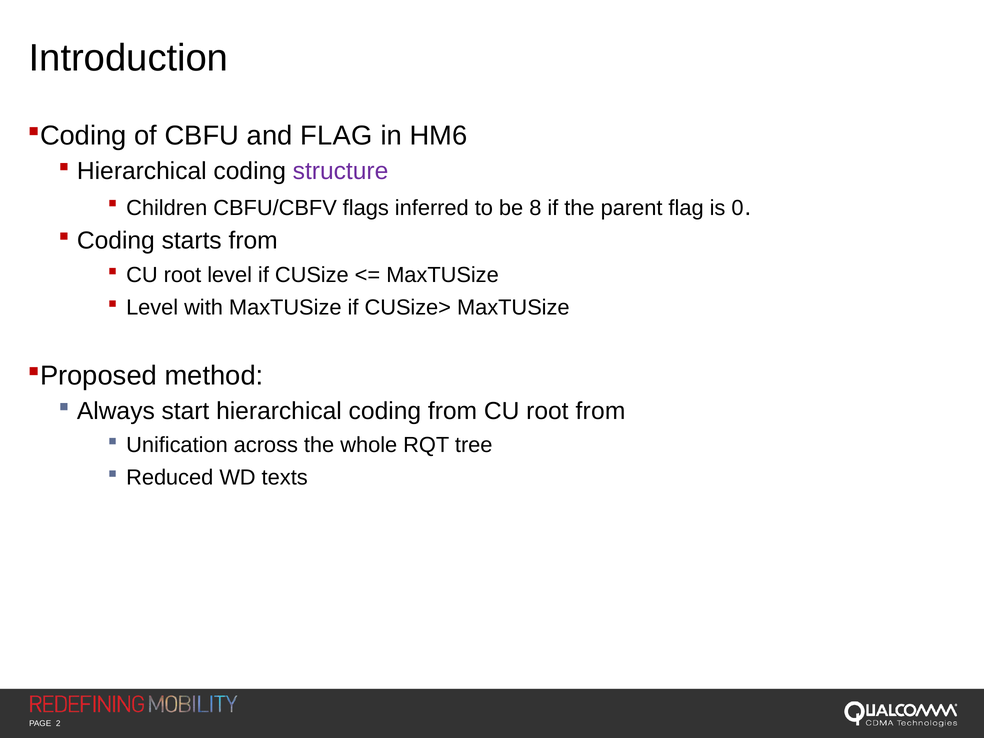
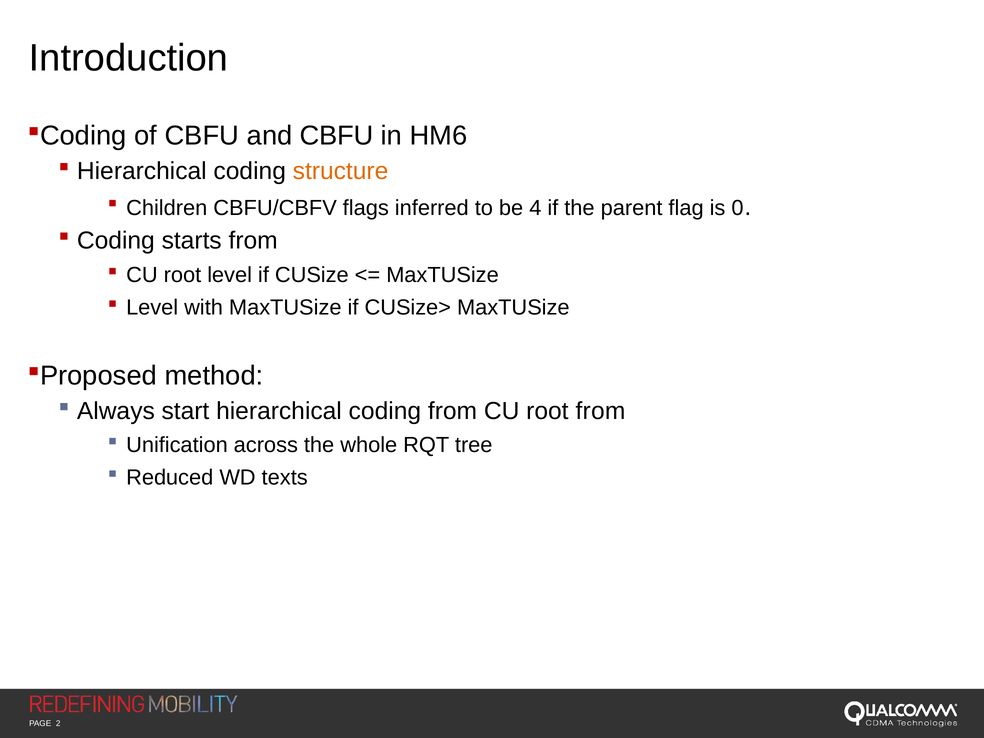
and FLAG: FLAG -> CBFU (337, 136)
structure colour: purple -> orange (341, 171)
8: 8 -> 4 (535, 208)
